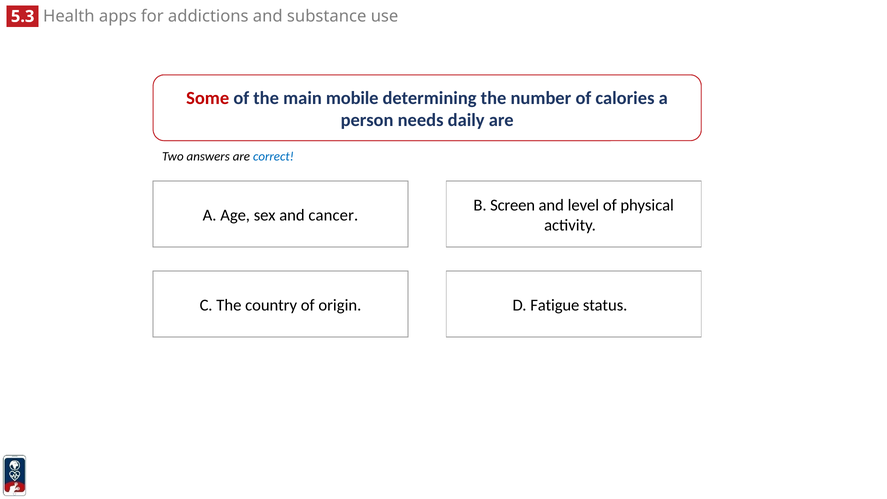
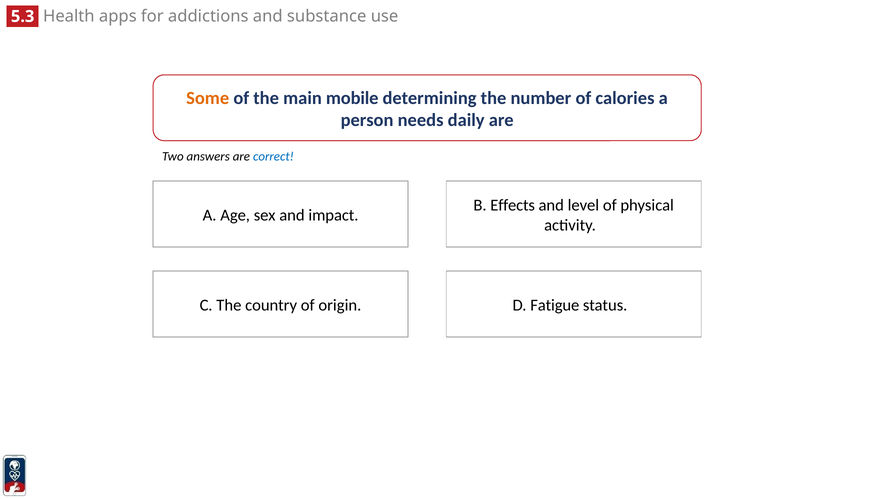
Some colour: red -> orange (208, 98)
Screen: Screen -> Effects (513, 205)
cancer: cancer -> impact (333, 215)
